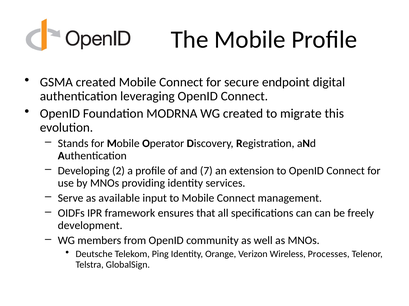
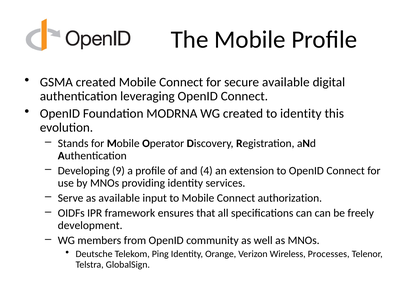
secure endpoint: endpoint -> available (286, 82)
to migrate: migrate -> identity (301, 114)
2: 2 -> 9 (118, 171)
7: 7 -> 4 (206, 171)
management: management -> authorization (290, 199)
